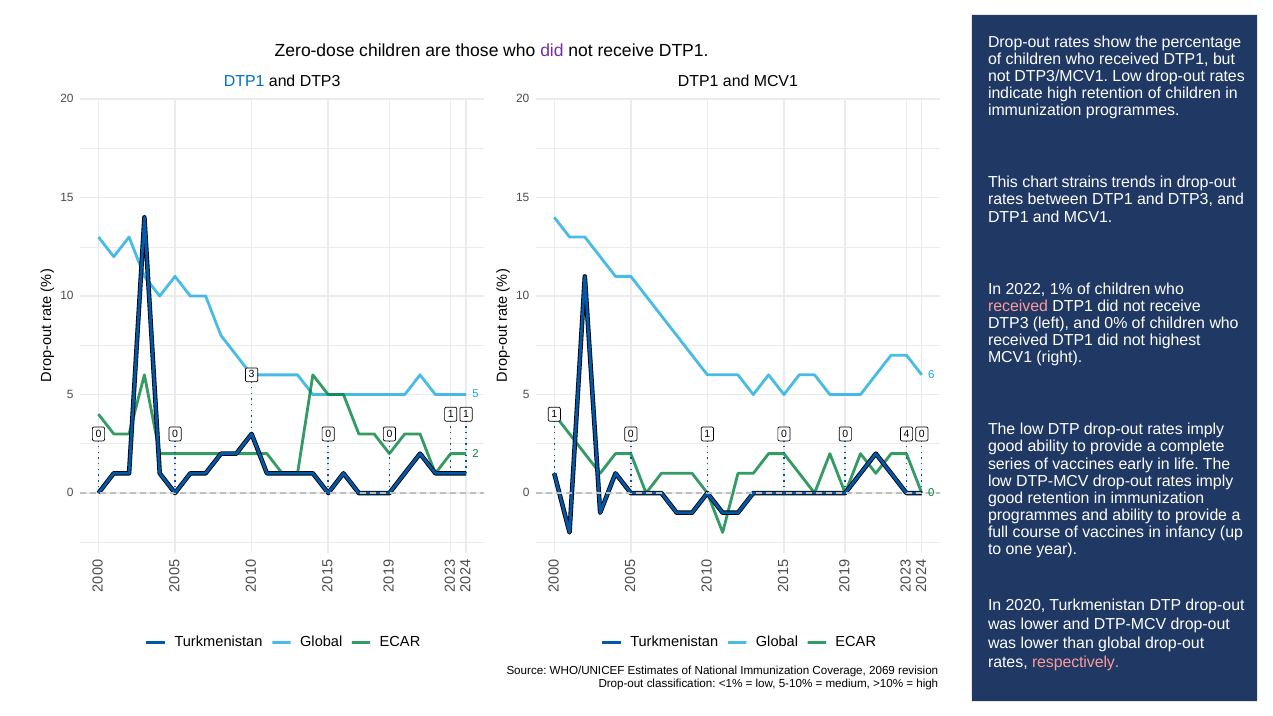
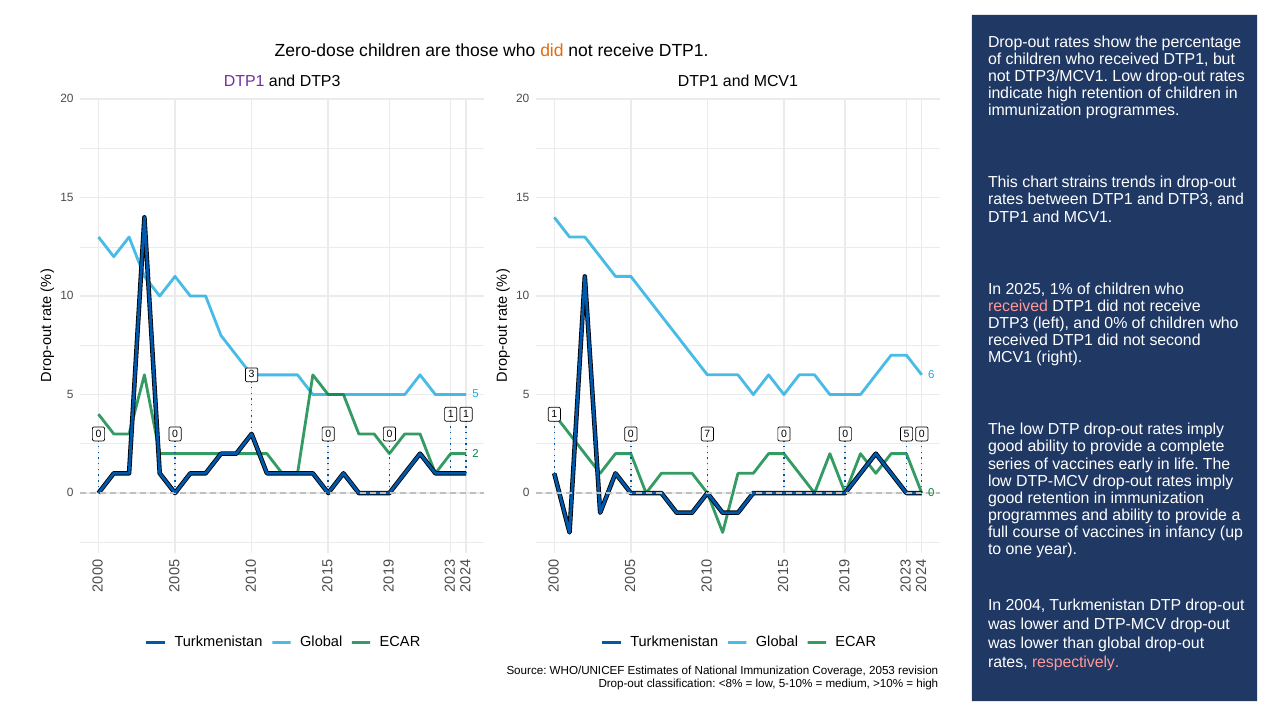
did colour: purple -> orange (552, 51)
DTP1 colour: blue -> purple (244, 81)
2022: 2022 -> 2025 (1025, 289)
highest: highest -> second (1175, 340)
1: 1 -> 7 (707, 434)
4: 4 -> 5 (906, 434)
2020: 2020 -> 2004 (1025, 605)
2069: 2069 -> 2053 (882, 671)
<1%: <1% -> <8% (731, 684)
